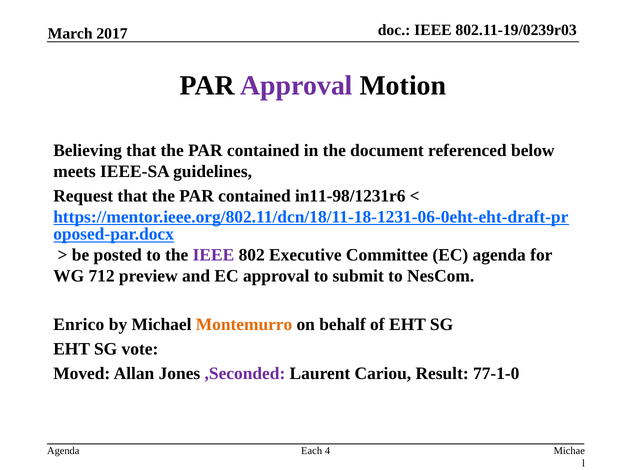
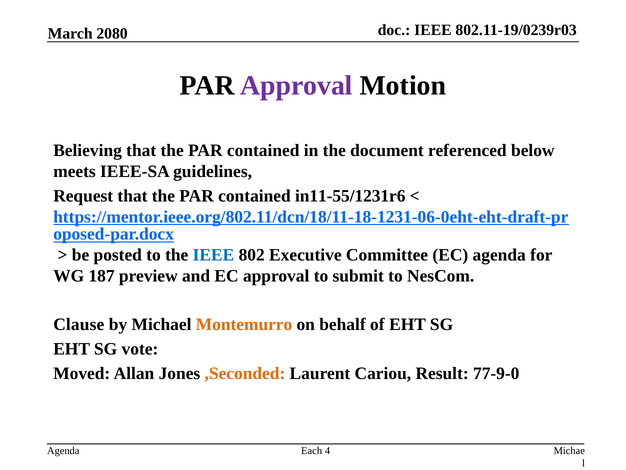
2017: 2017 -> 2080 (112, 33)
in11-98/1231r6: in11-98/1231r6 -> in11-55/1231r6 (350, 196)
IEEE colour: purple -> blue (213, 255)
712: 712 -> 187 (102, 276)
Enrico: Enrico -> Clause (79, 324)
,Seconded colour: purple -> orange (245, 373)
77-1-0: 77-1-0 -> 77-9-0 (496, 373)
